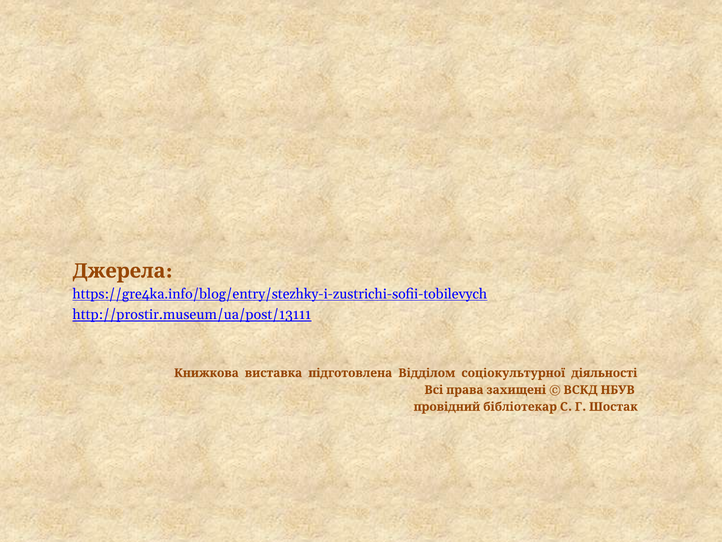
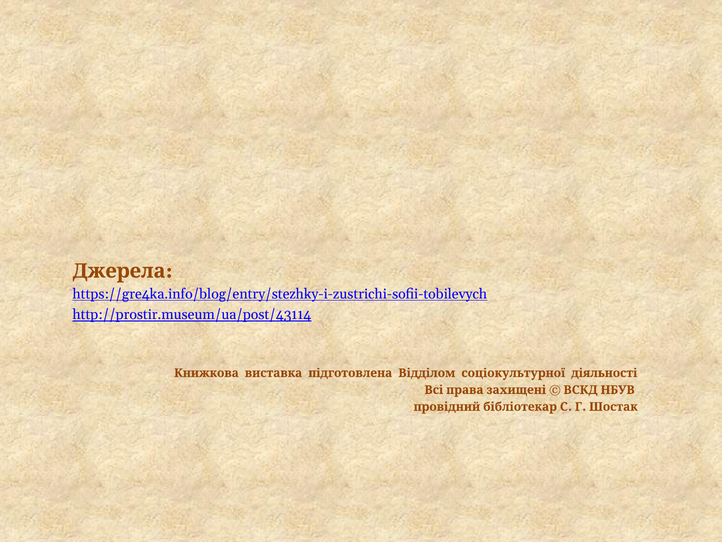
http://prostir.museum/ua/post/13111: http://prostir.museum/ua/post/13111 -> http://prostir.museum/ua/post/43114 (192, 314)
